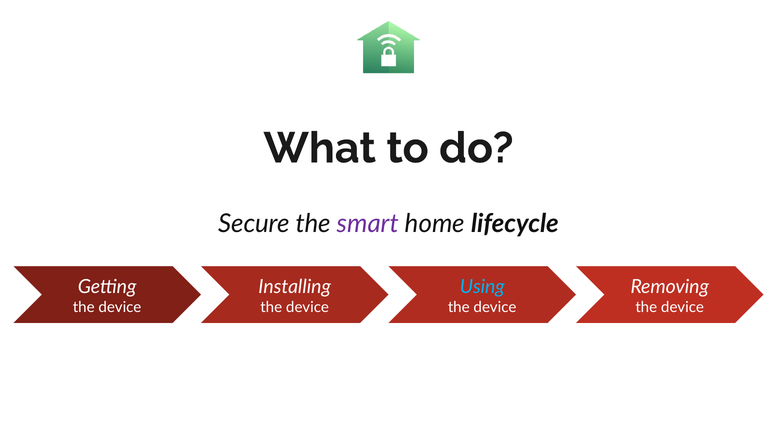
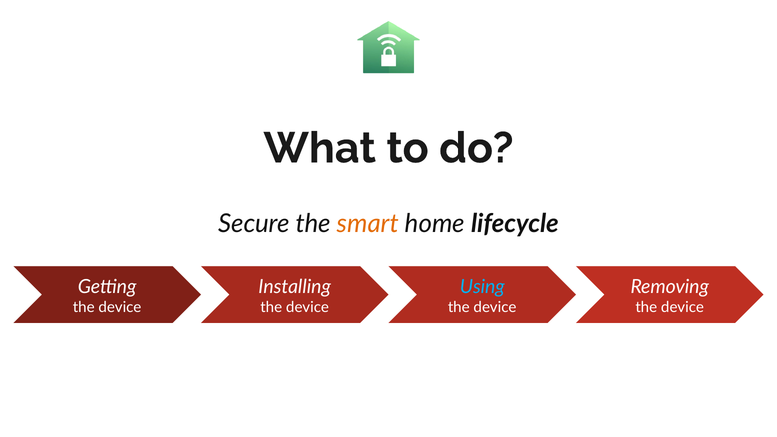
smart colour: purple -> orange (368, 224)
